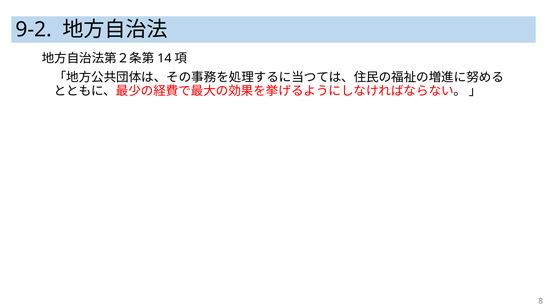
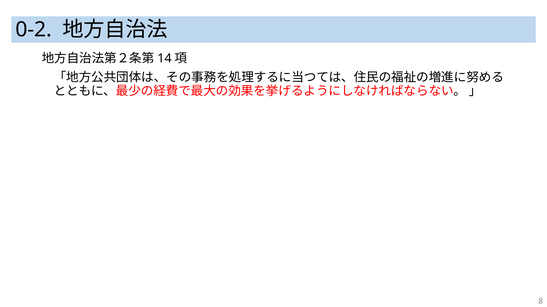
9-2: 9-2 -> 0-2 (34, 30)
